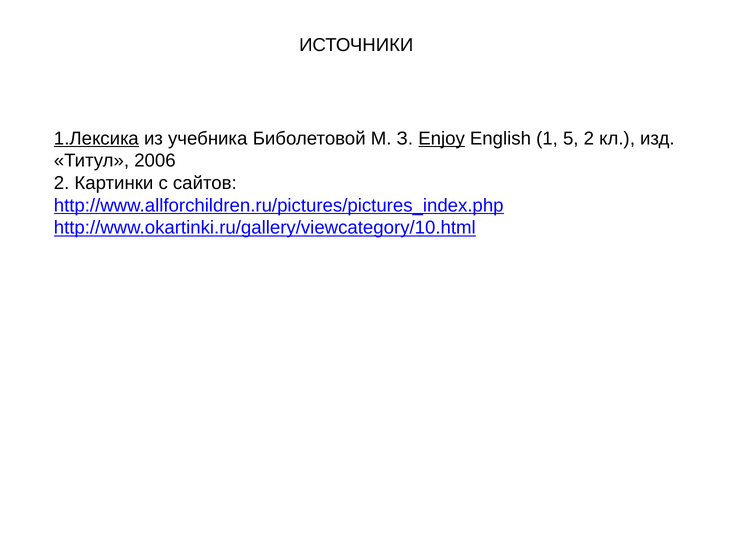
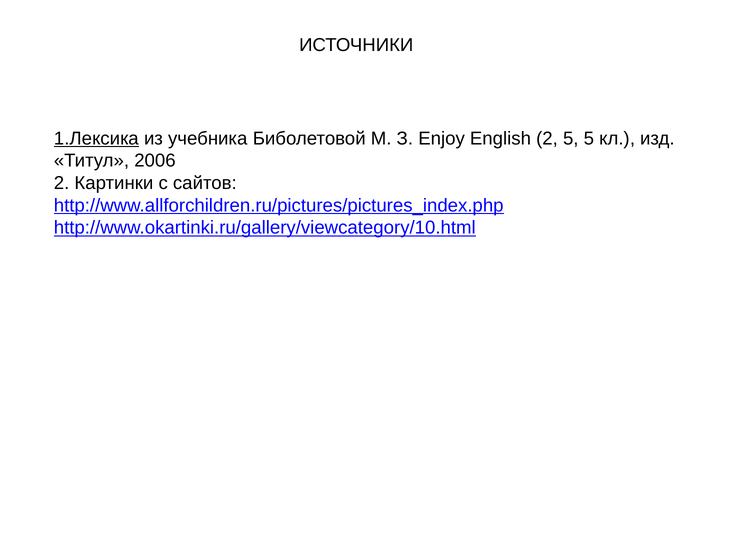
Enjoy underline: present -> none (442, 138)
English 1: 1 -> 2 (547, 138)
5 2: 2 -> 5 (589, 138)
